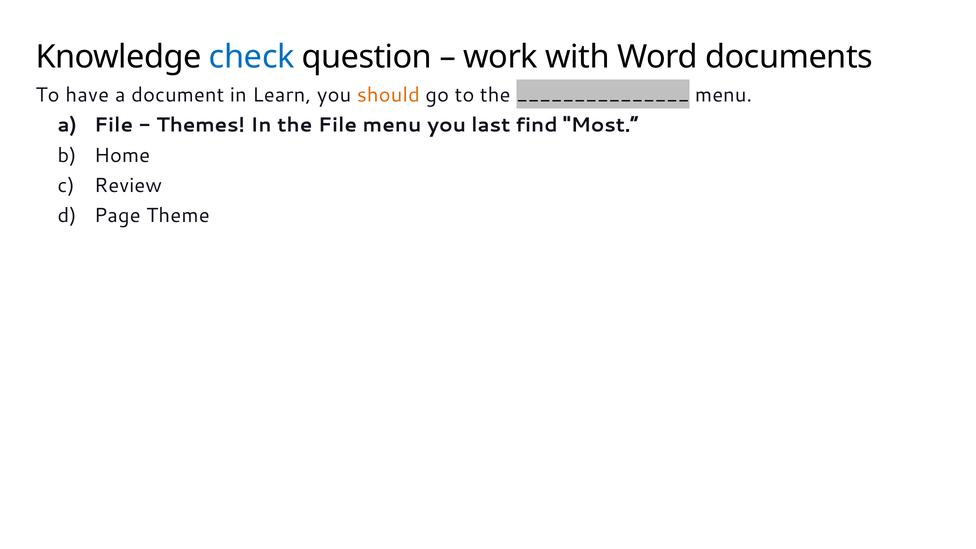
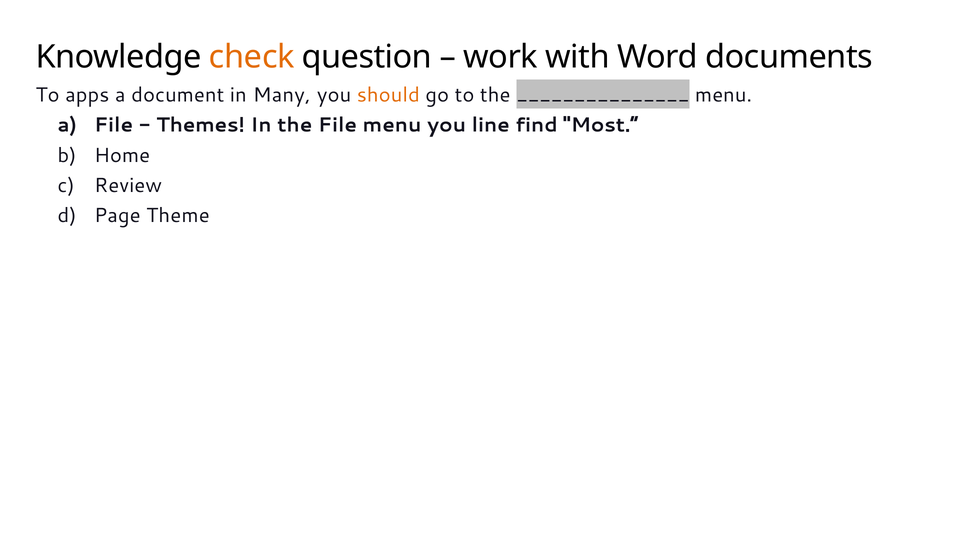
check colour: blue -> orange (252, 57)
have: have -> apps (87, 95)
Learn: Learn -> Many (282, 95)
last: last -> line (491, 125)
